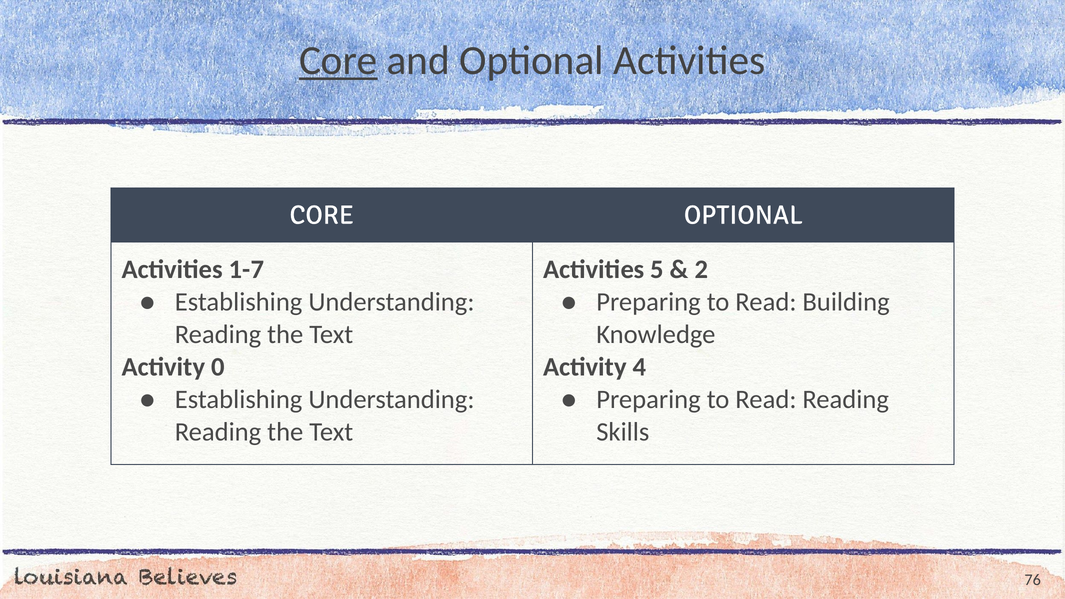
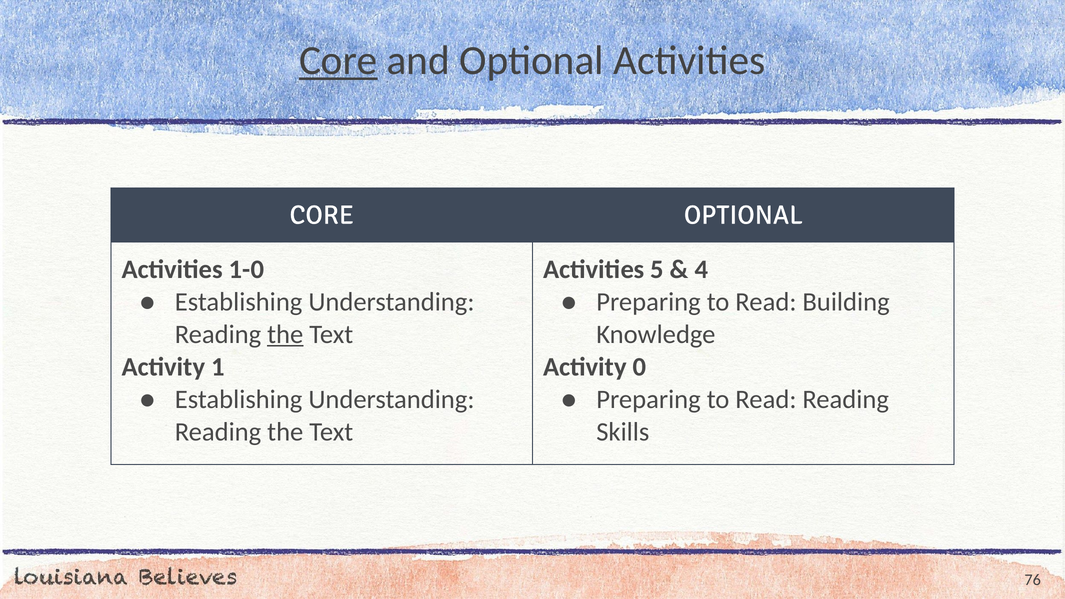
1-7: 1-7 -> 1-0 (246, 269)
2: 2 -> 4 (701, 269)
the underline: none -> present (285, 334)
0: 0 -> 1 (218, 367)
4: 4 -> 0 (639, 367)
